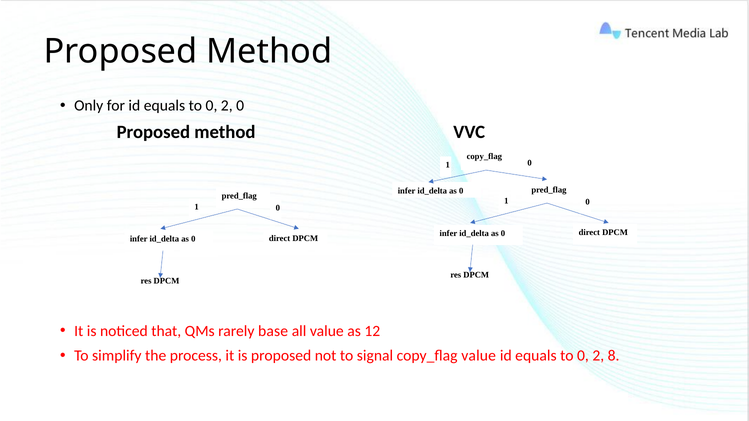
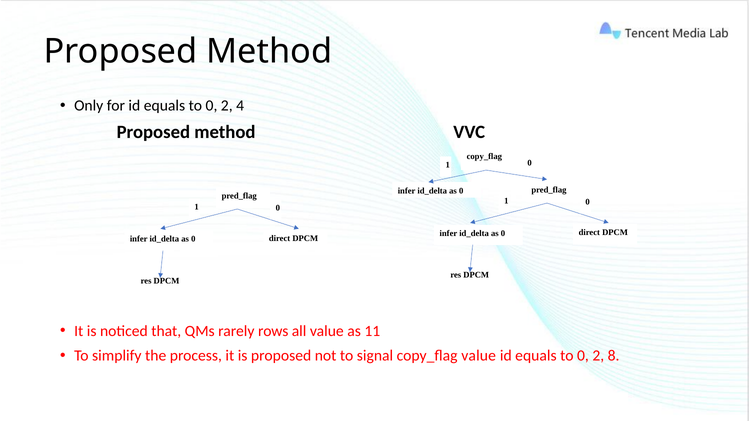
2 0: 0 -> 4 (240, 106)
base: base -> rows (273, 331)
12: 12 -> 11 (372, 331)
